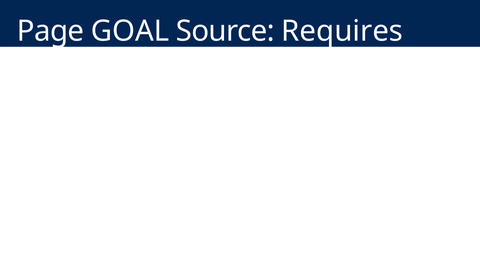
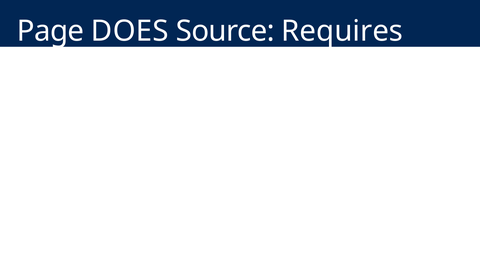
GOAL: GOAL -> DOES (130, 31)
